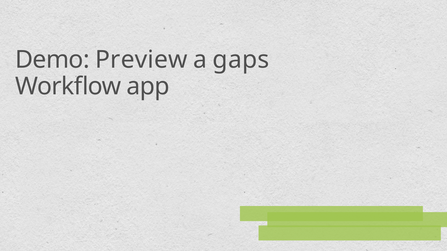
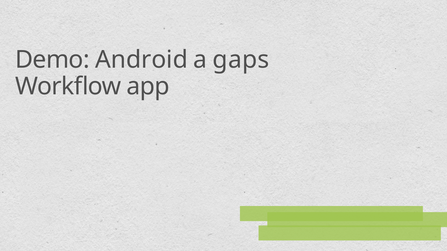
Preview: Preview -> Android (141, 60)
